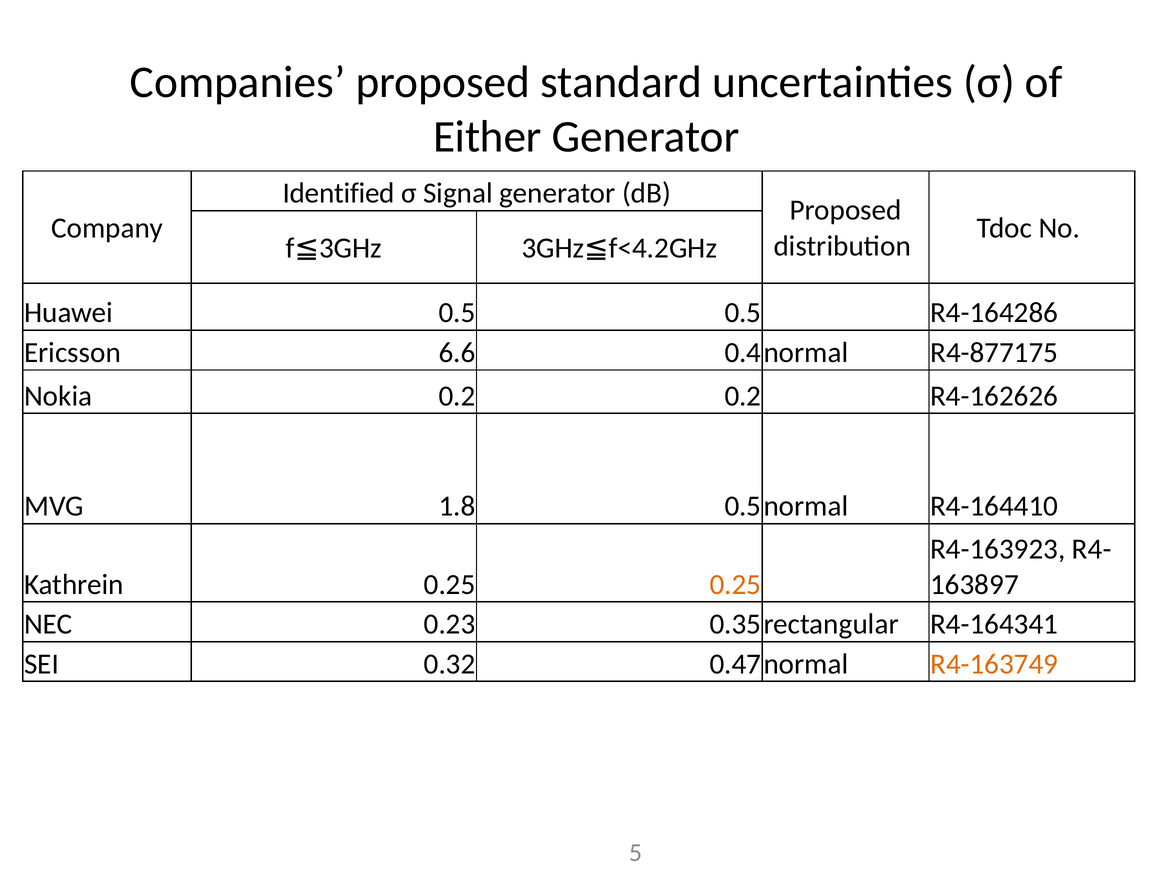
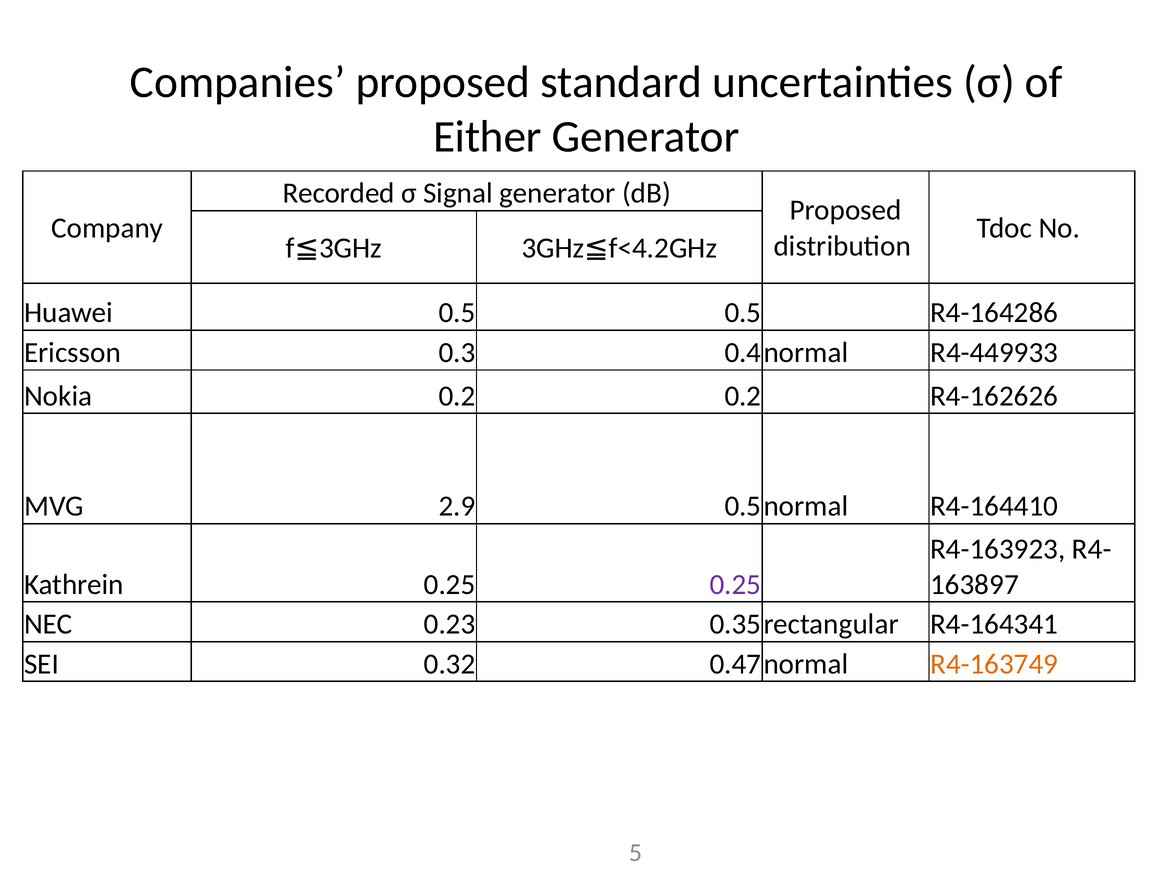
Identified: Identified -> Recorded (339, 193)
6.6: 6.6 -> 0.3 (457, 353)
R4-877175: R4-877175 -> R4-449933 (994, 353)
1.8: 1.8 -> 2.9 (457, 506)
0.25 colour: orange -> purple (735, 585)
